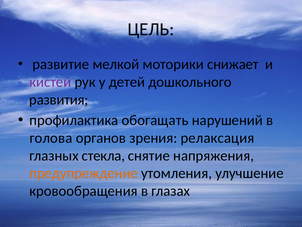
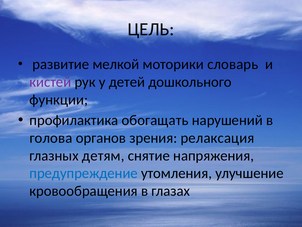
снижает: снижает -> словарь (233, 64)
развития: развития -> функции (59, 99)
стекла: стекла -> детям (103, 155)
предупреждение colour: orange -> blue (84, 173)
